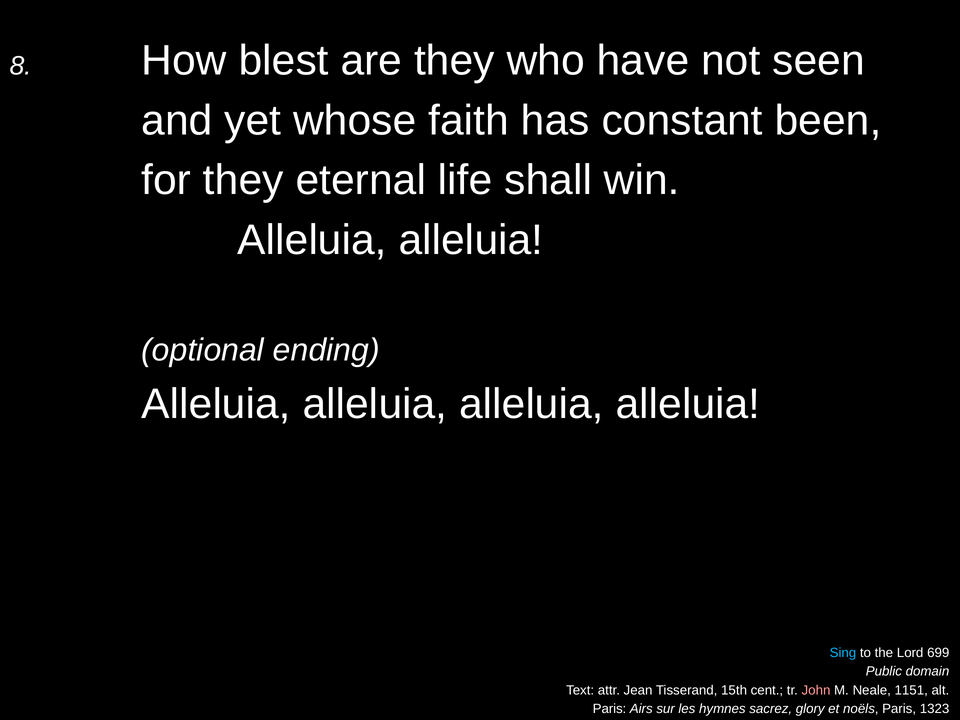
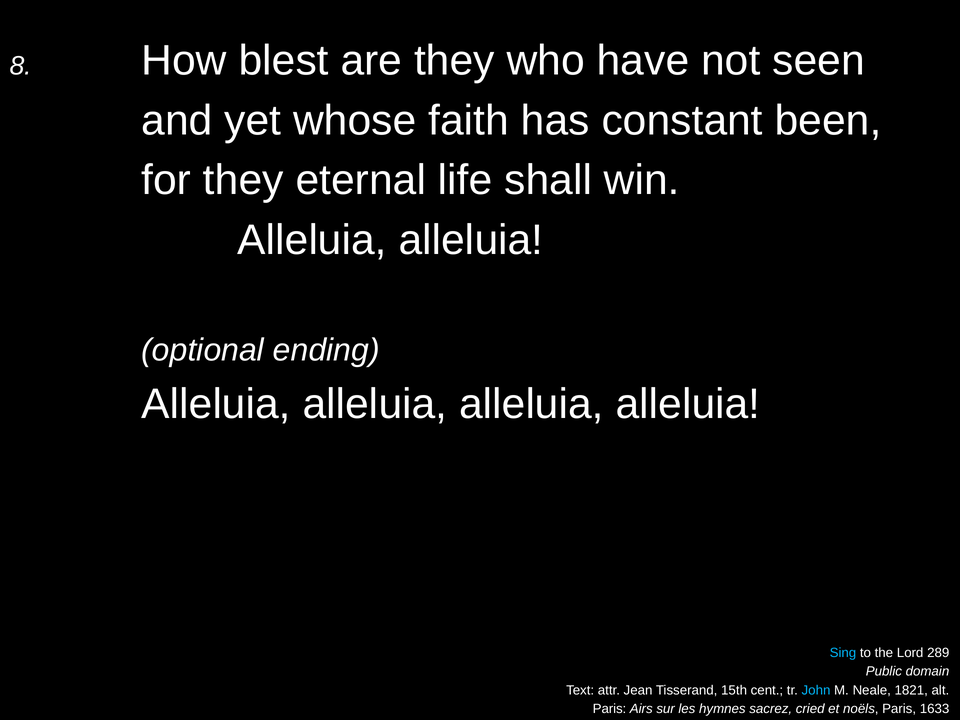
699: 699 -> 289 (938, 653)
John colour: pink -> light blue (816, 690)
1151: 1151 -> 1821 (911, 690)
glory: glory -> cried (810, 709)
1323: 1323 -> 1633 (935, 709)
